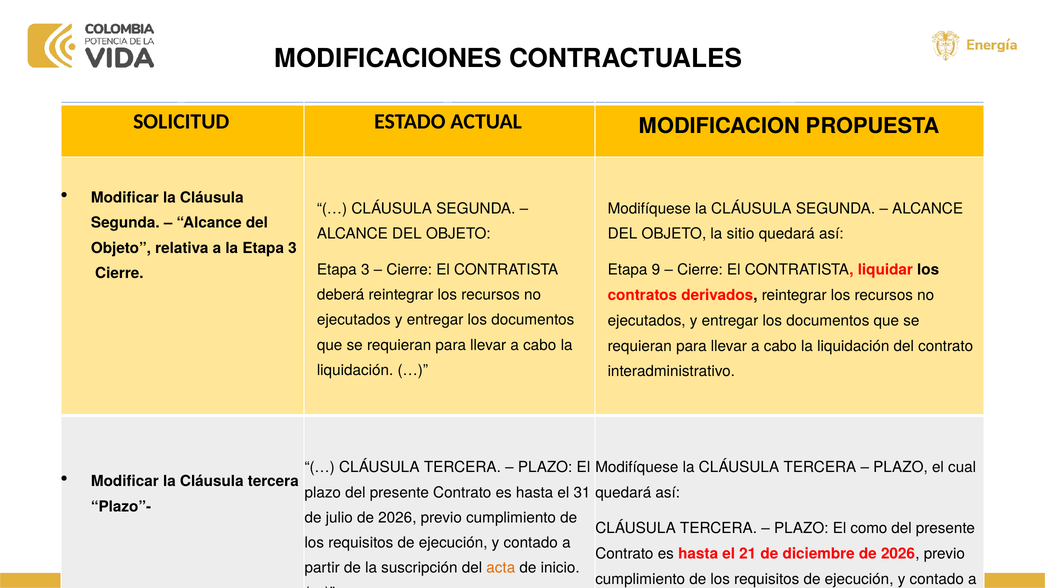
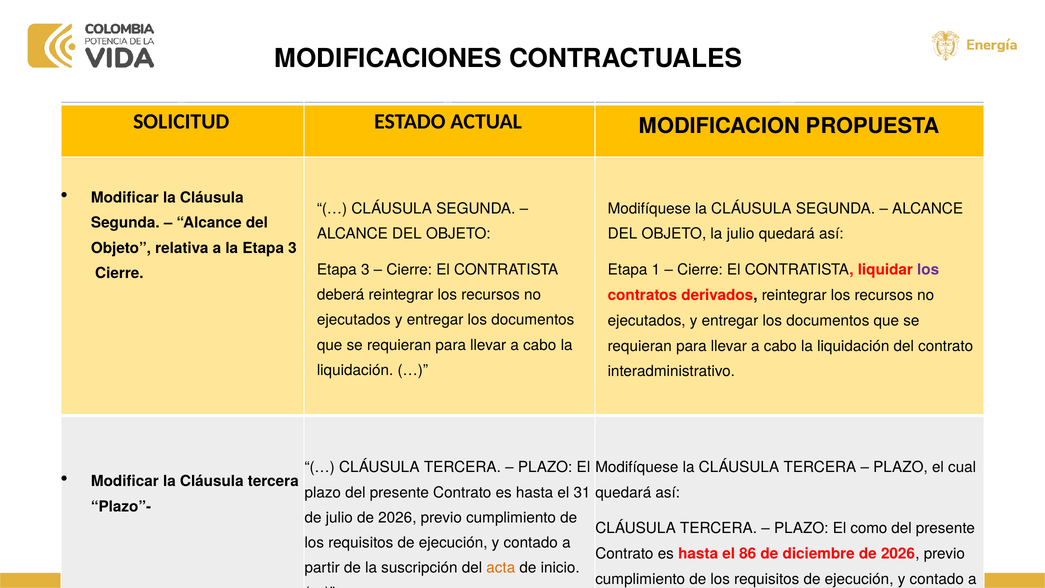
la sitio: sitio -> julio (741, 234)
9: 9 -> 1 (656, 270)
los colour: black -> purple (928, 270)
21: 21 -> 86 (748, 553)
